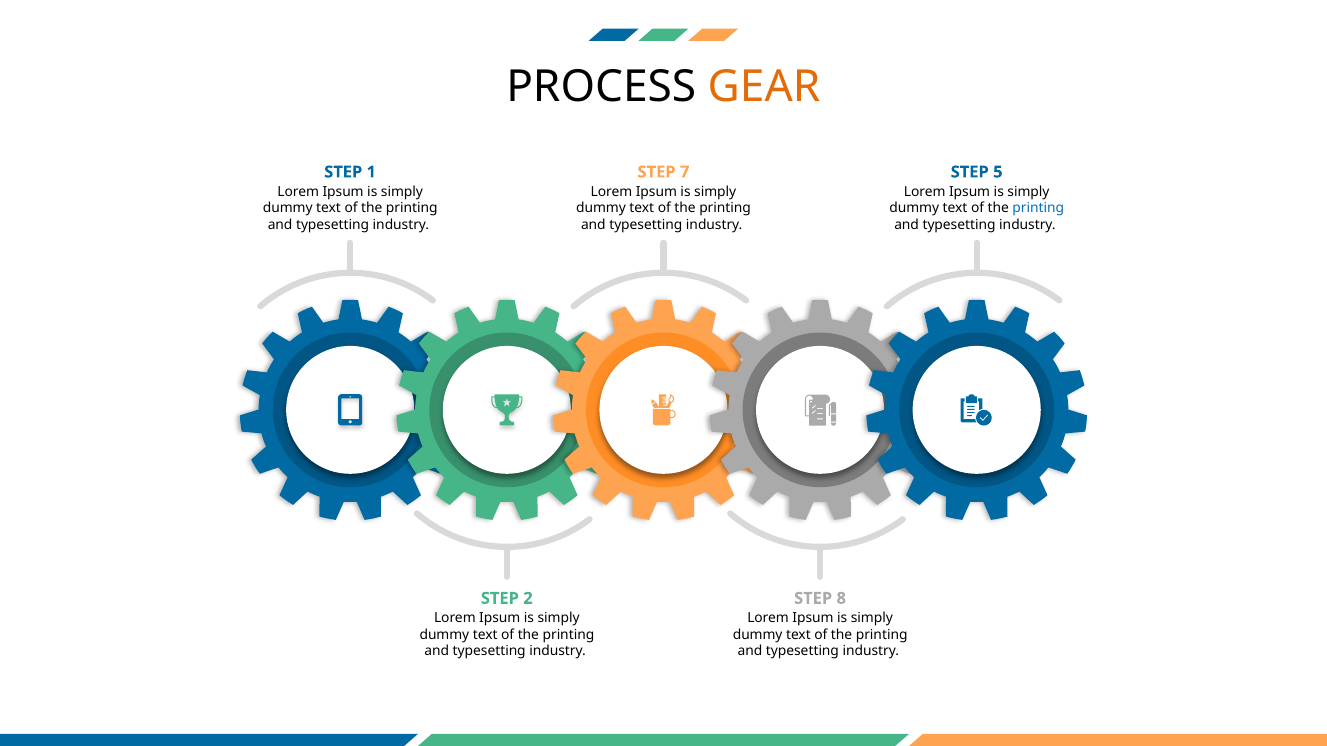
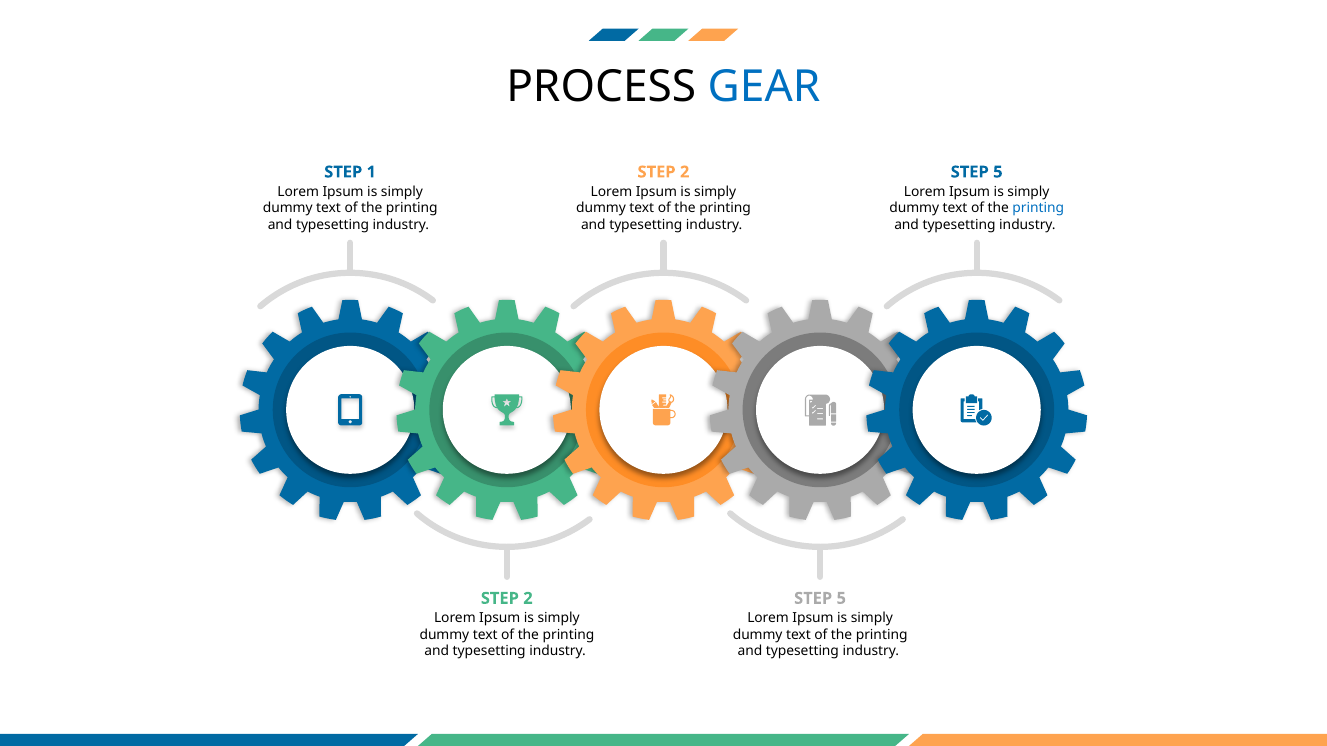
GEAR colour: orange -> blue (764, 87)
7: 7 -> 2 (685, 172)
8: 8 -> 5 (841, 599)
